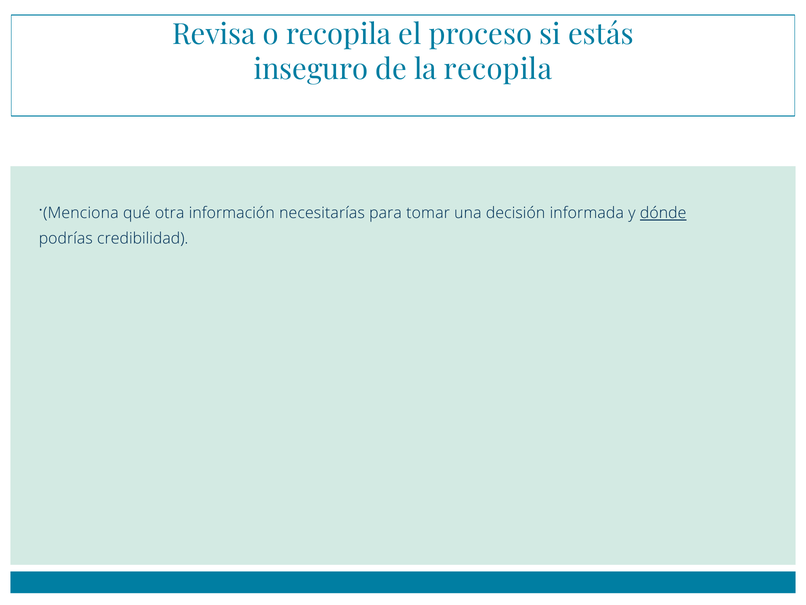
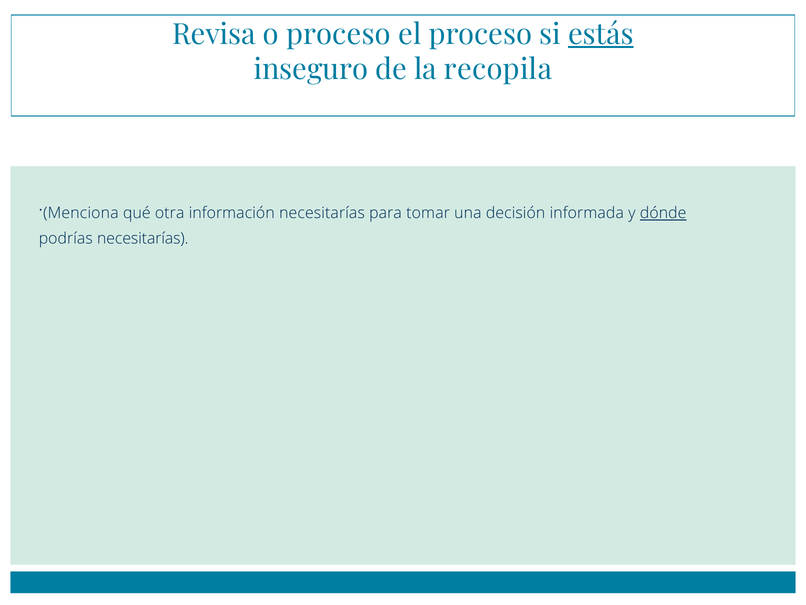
o recopila: recopila -> proceso (338, 34)
estás underline: none -> present (601, 34)
podrías credibilidad: credibilidad -> necesitarías (143, 238)
